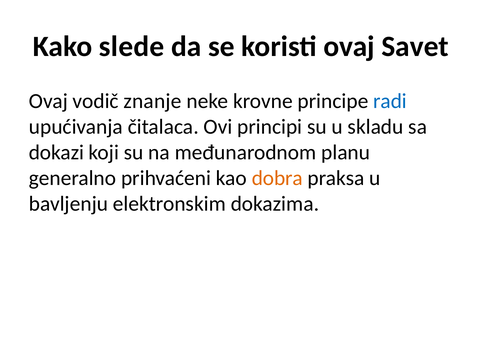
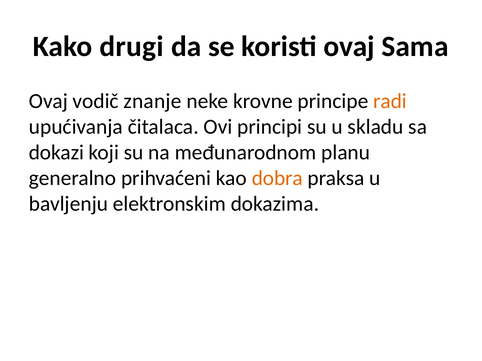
slede: slede -> drugi (132, 47)
Savet: Savet -> Sama (415, 47)
radi colour: blue -> orange (390, 101)
